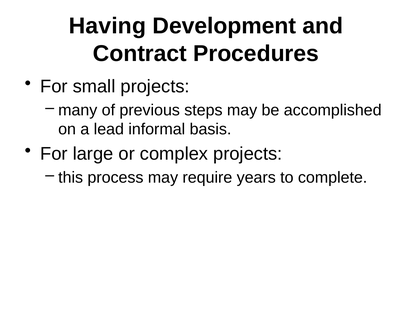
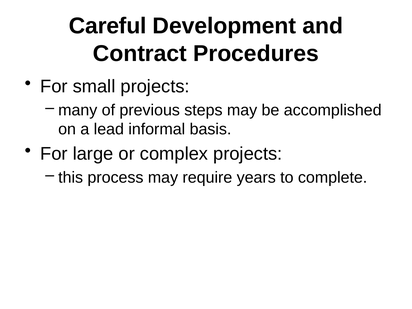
Having: Having -> Careful (108, 26)
